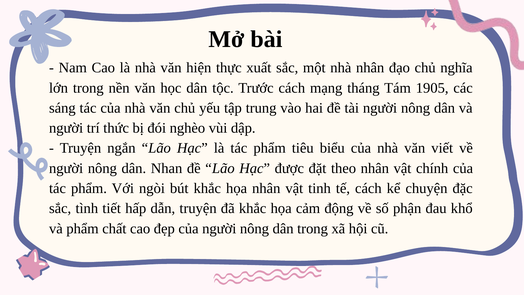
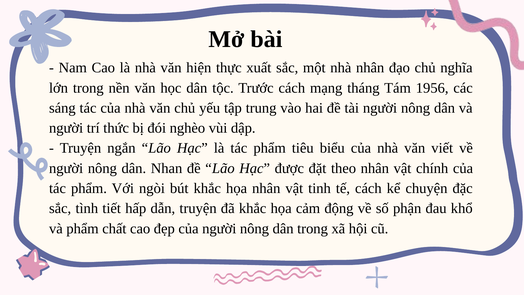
1905: 1905 -> 1956 (432, 88)
